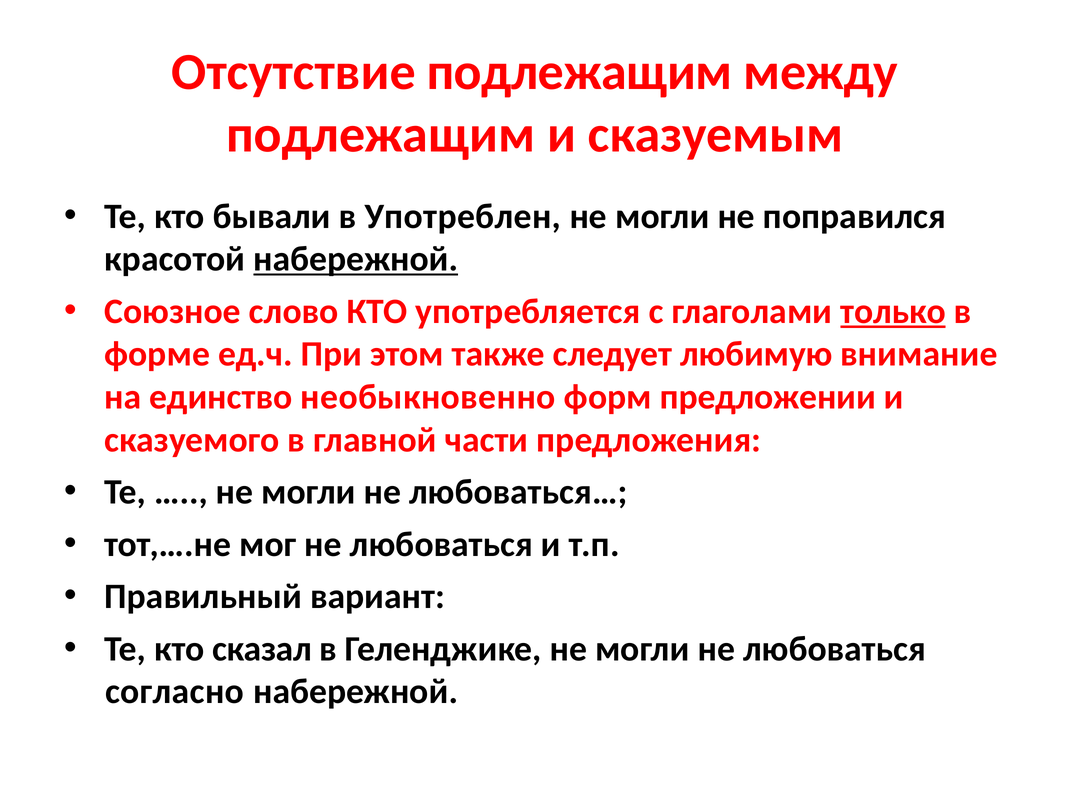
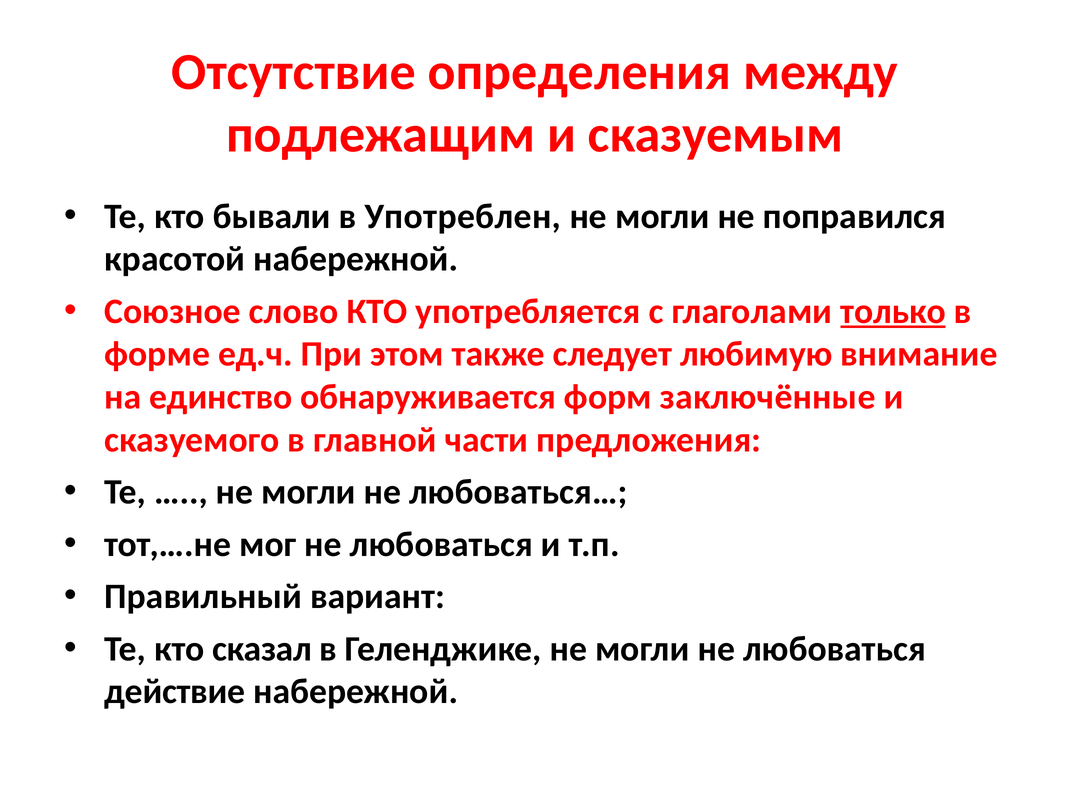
Отсутствие подлежащим: подлежащим -> определения (579, 72)
набережной underline: present -> none (356, 259)
необыкновенно: необыкновенно -> обнаруживается (428, 397)
предложении: предложении -> заключённые (768, 397)
согласно: согласно -> действие (175, 692)
